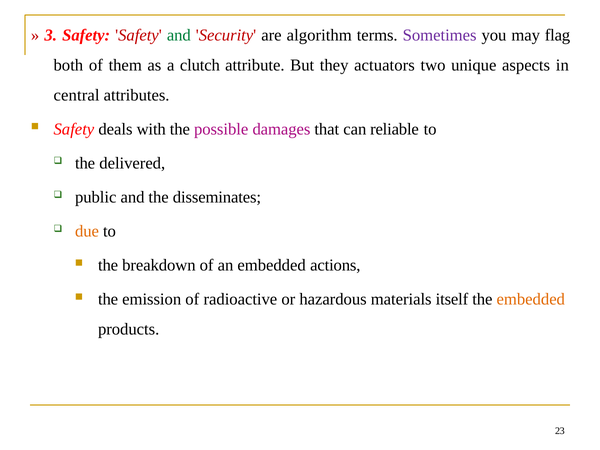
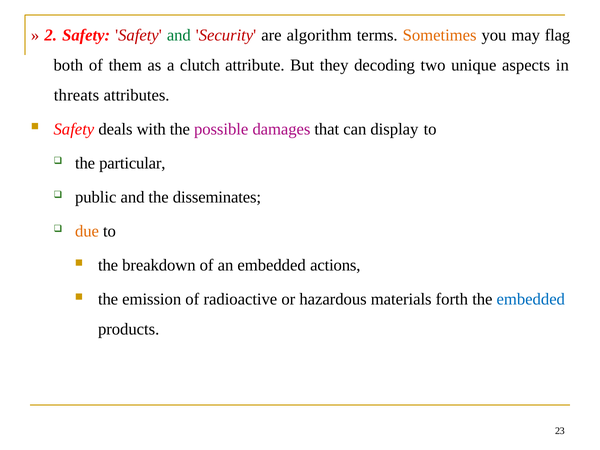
3: 3 -> 2 (51, 35)
Sometimes colour: purple -> orange (440, 35)
actuators: actuators -> decoding (385, 65)
central: central -> threats (77, 95)
reliable: reliable -> display (394, 129)
delivered: delivered -> particular (132, 163)
itself: itself -> forth (452, 299)
embedded colour: orange -> blue (531, 299)
